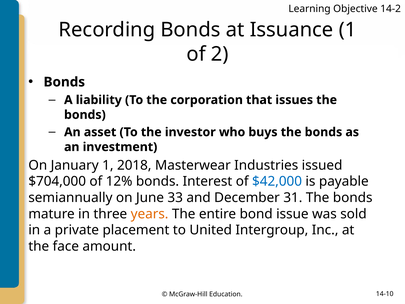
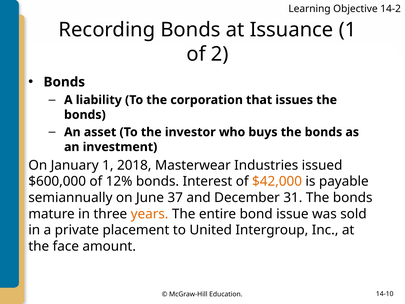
$704,000: $704,000 -> $600,000 (57, 181)
$42,000 colour: blue -> orange (277, 181)
33: 33 -> 37 (175, 198)
